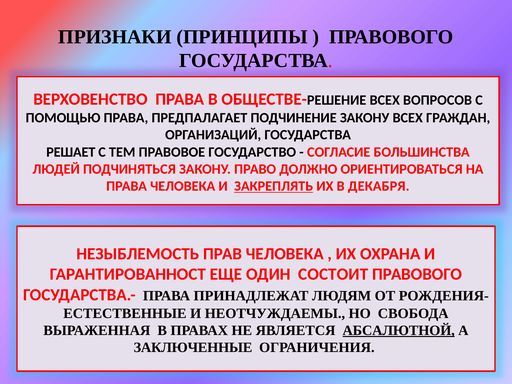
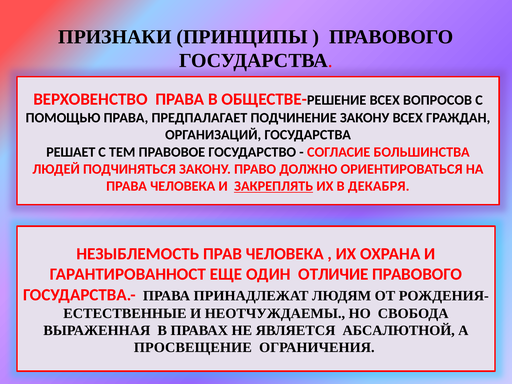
СОСТОИТ: СОСТОИТ -> ОТЛИЧИЕ (333, 274)
АБСАЛЮТНОЙ underline: present -> none (399, 330)
ЗАКЛЮЧЕННЫЕ: ЗАКЛЮЧЕННЫЕ -> ПРОСВЕЩЕНИЕ (193, 347)
